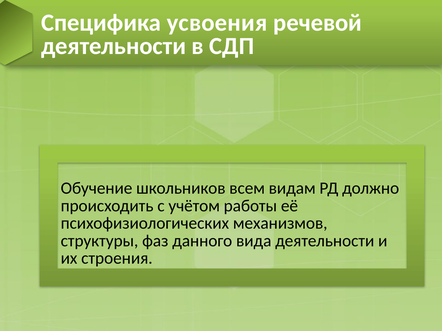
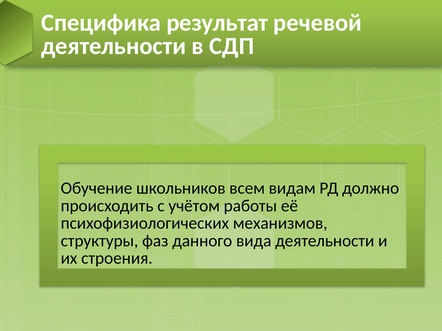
усвоения: усвоения -> результат (217, 23)
